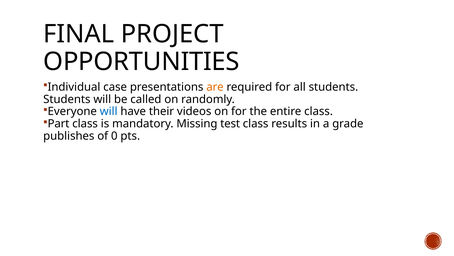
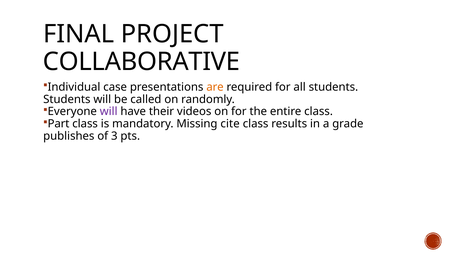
OPPORTUNITIES: OPPORTUNITIES -> COLLABORATIVE (141, 62)
will colour: blue -> purple (109, 111)
test: test -> cite (230, 124)
0: 0 -> 3 (114, 136)
